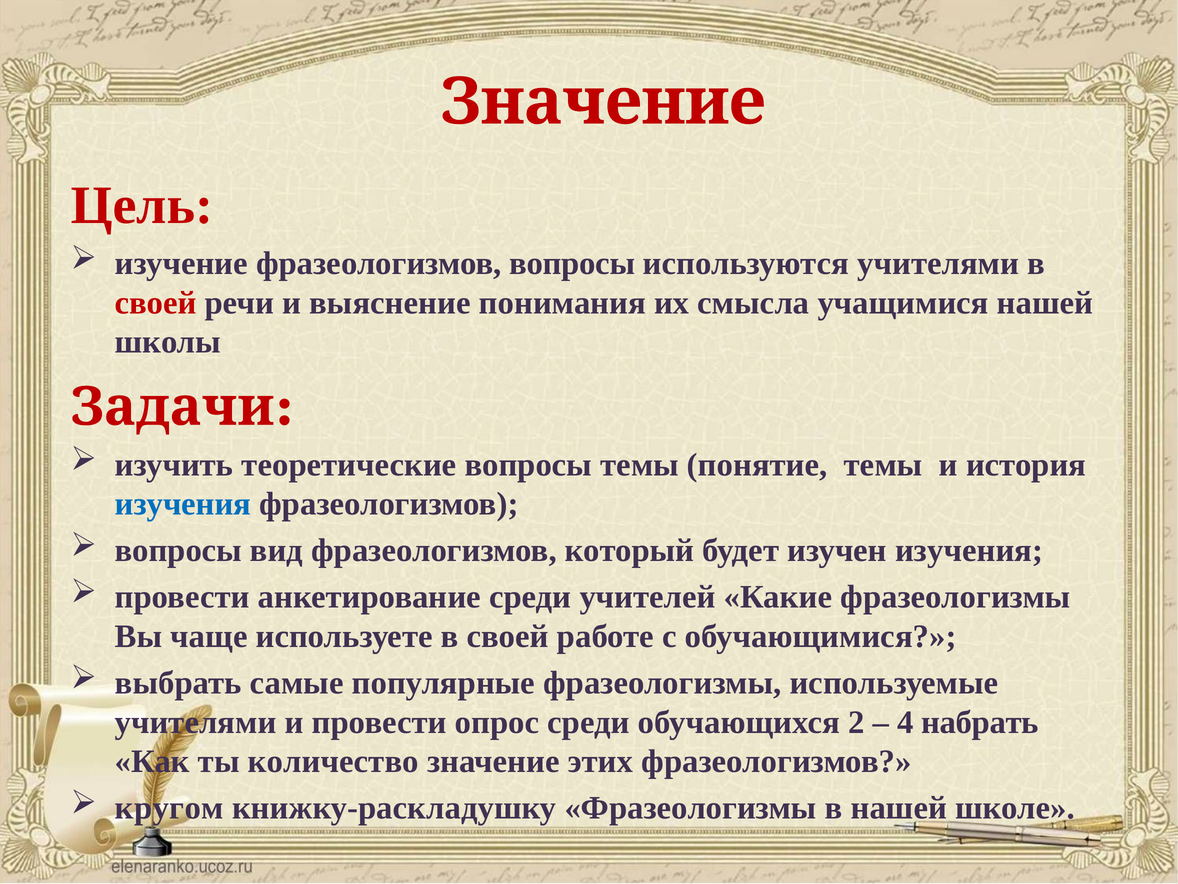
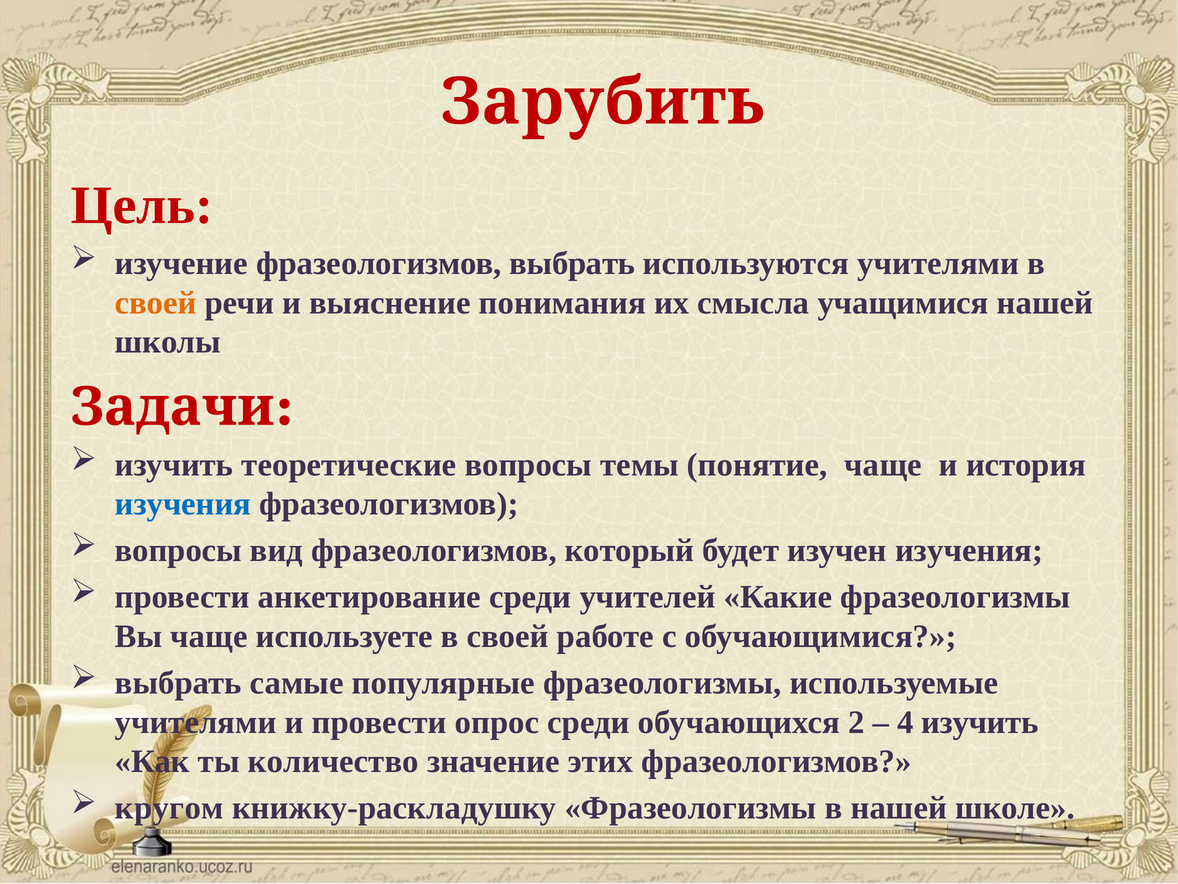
Значение: Значение -> Зарубить (603, 102)
фразеологизмов вопросы: вопросы -> выбрать (572, 263)
своей colour: red -> orange (156, 303)
понятие темы: темы -> чаще (883, 465)
4 набрать: набрать -> изучить (980, 722)
